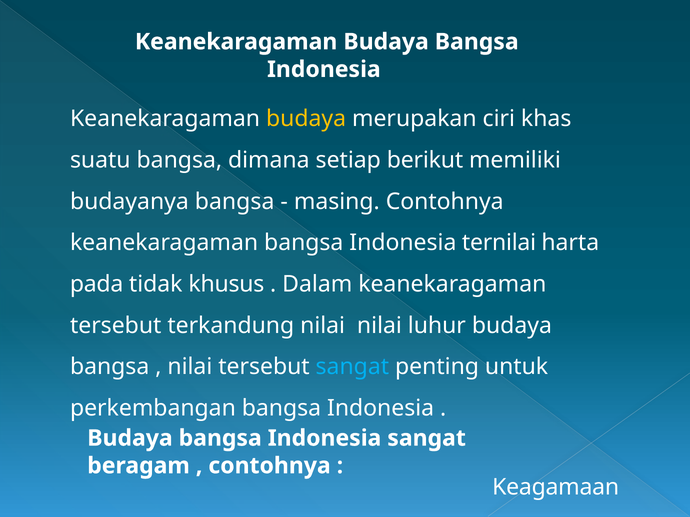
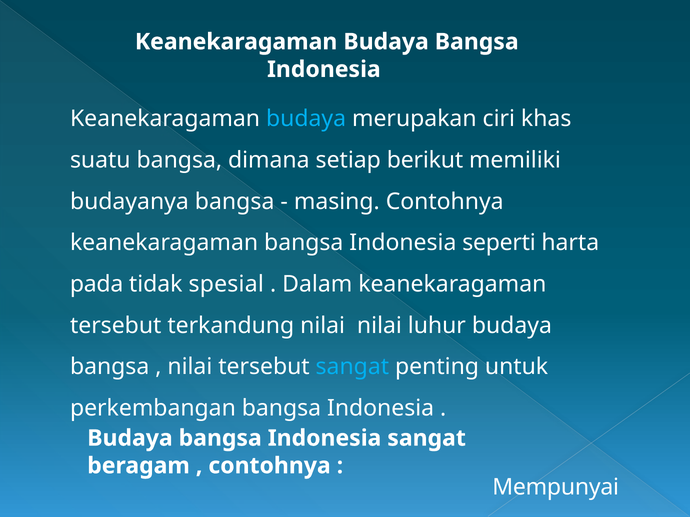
budaya colour: yellow -> light blue (306, 119)
ternilai: ternilai -> seperti (499, 243)
khusus: khusus -> spesial (226, 284)
Keagamaan: Keagamaan -> Mempunyai (556, 487)
